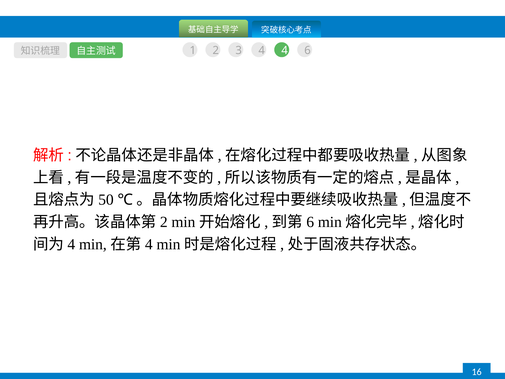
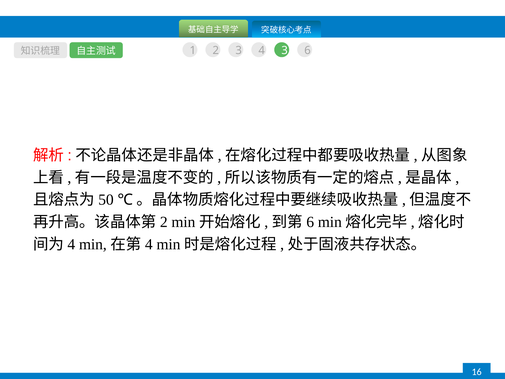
4 4: 4 -> 3 (285, 50)
